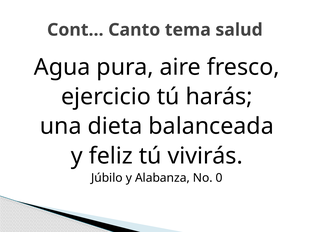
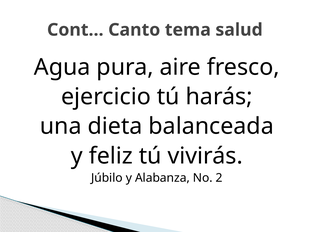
0: 0 -> 2 (219, 178)
